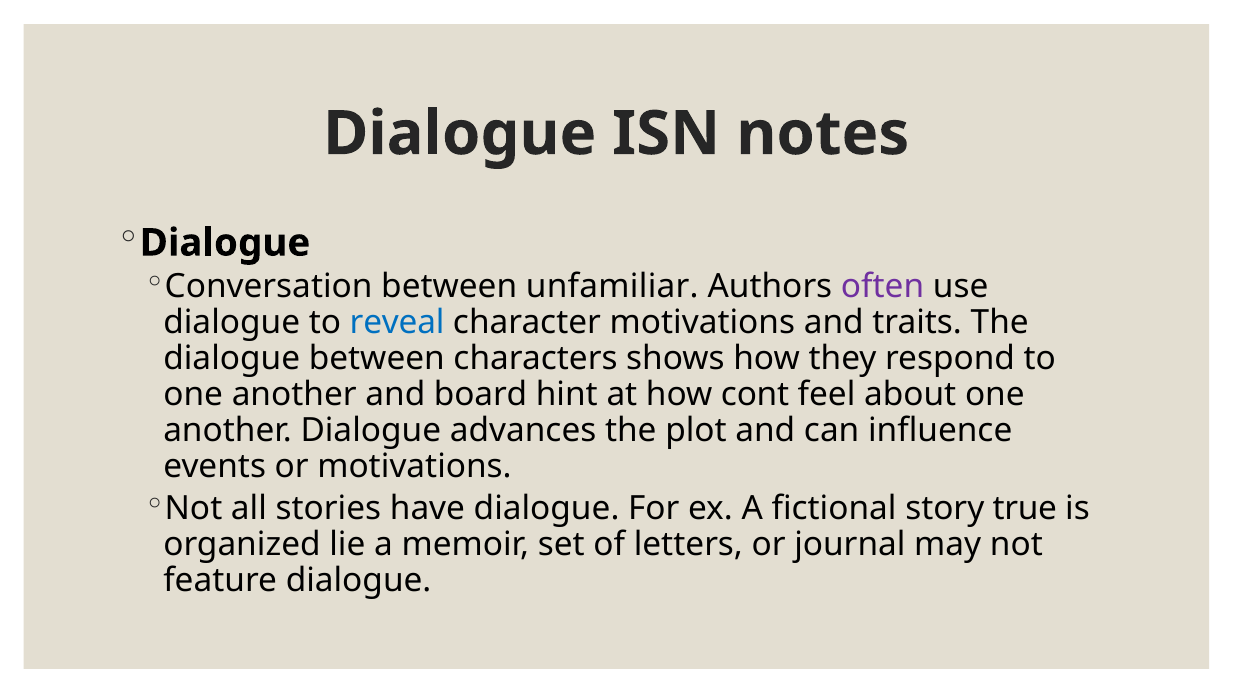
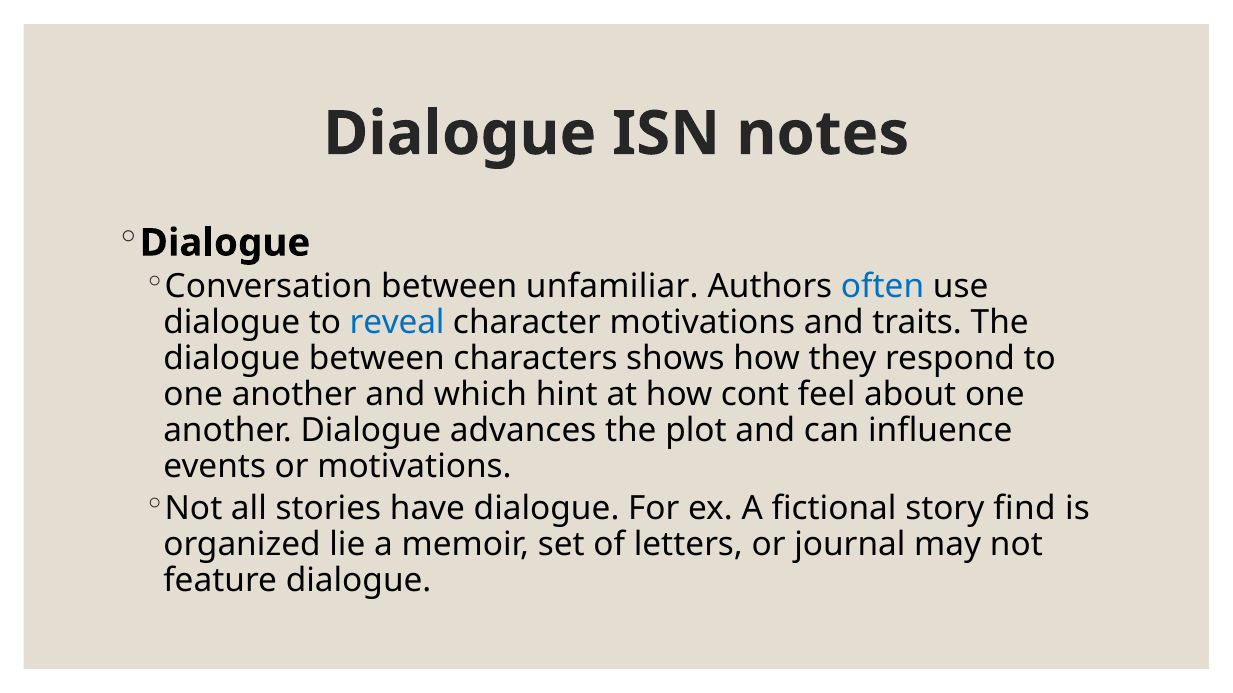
often colour: purple -> blue (883, 287)
board: board -> which (480, 395)
true: true -> find (1025, 509)
